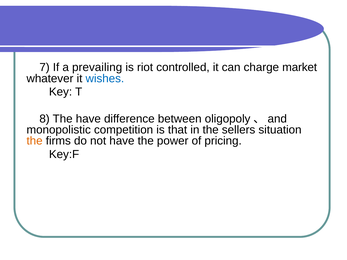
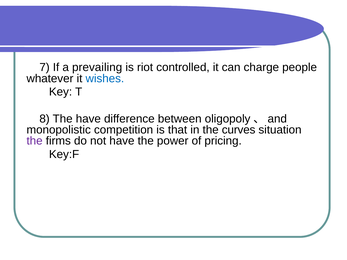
market: market -> people (300, 67)
sellers: sellers -> curves (239, 130)
the colour: orange -> purple (35, 141)
